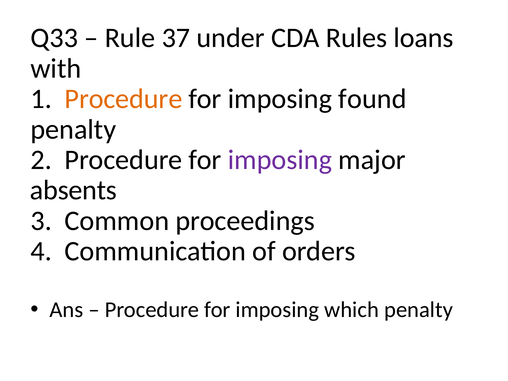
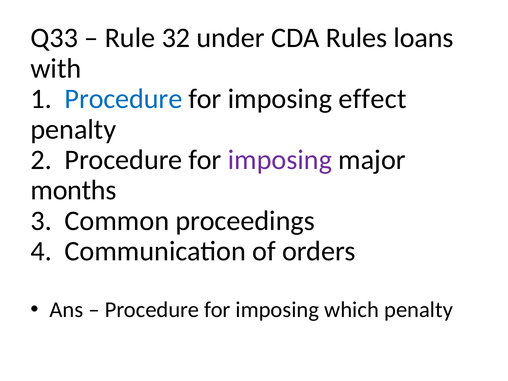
37: 37 -> 32 (176, 38)
Procedure colour: orange -> blue (123, 99)
found: found -> effect (372, 99)
absents: absents -> months (73, 190)
